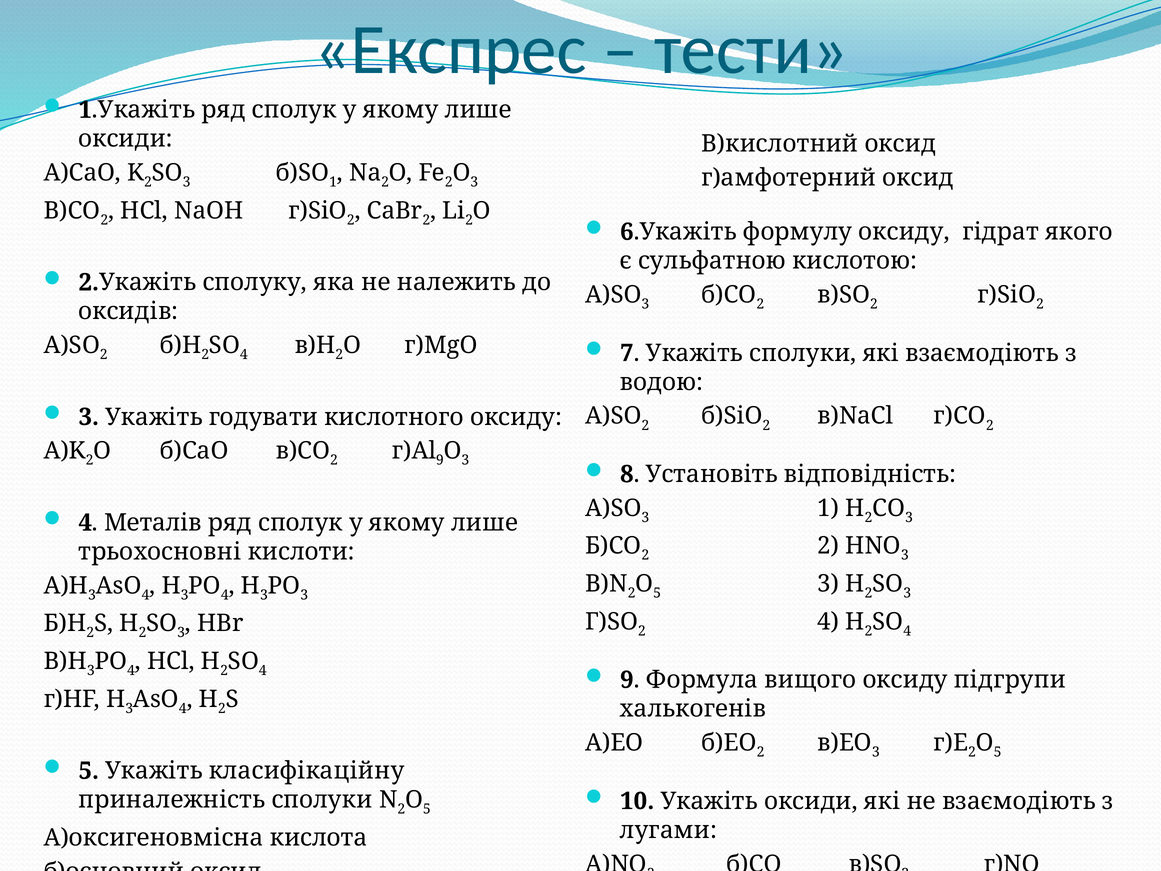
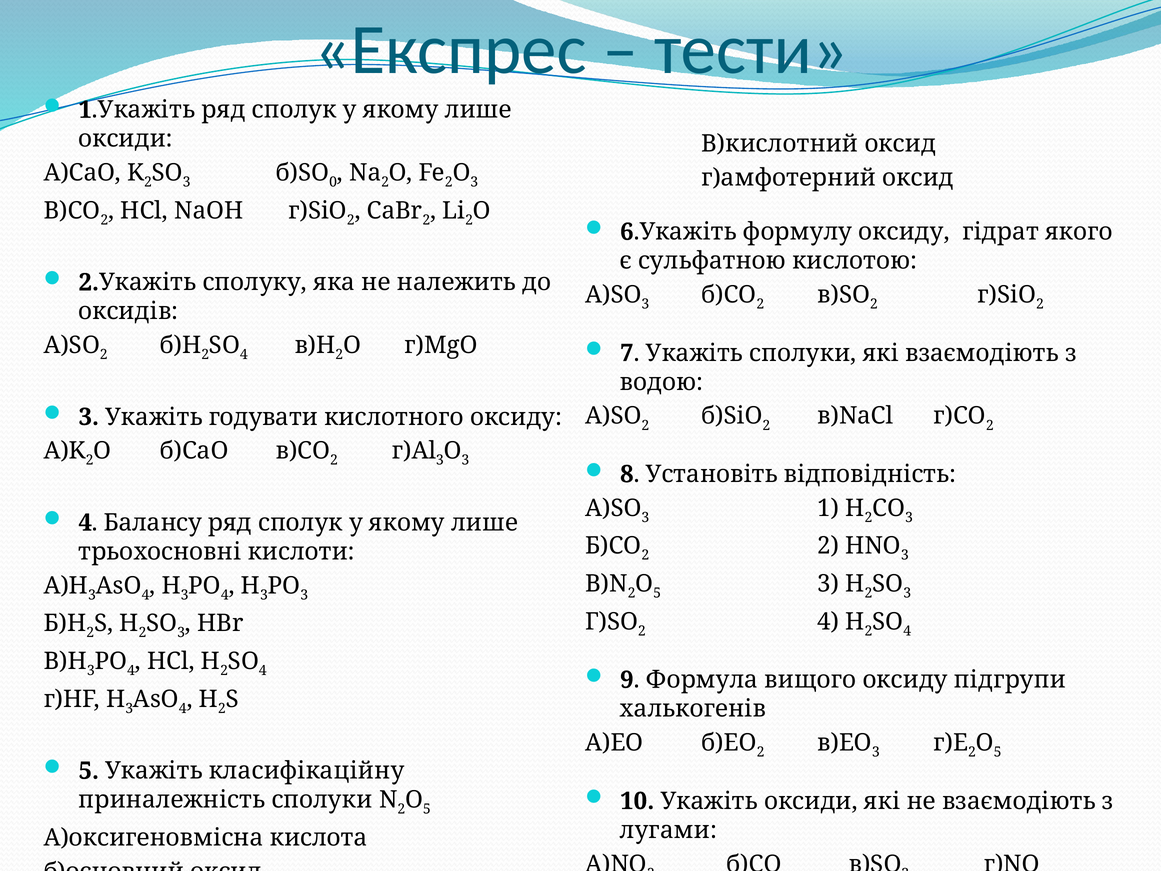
1: 1 -> 0 (333, 182)
9: 9 -> 3 (440, 460)
Металів: Металів -> Балансу (153, 523)
